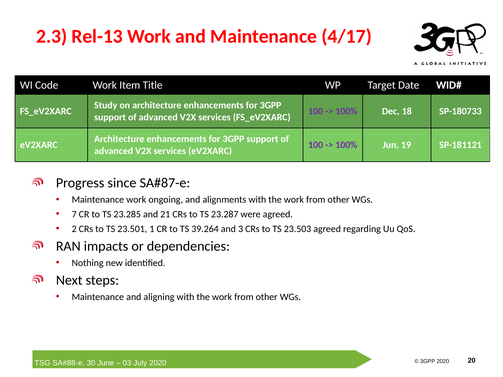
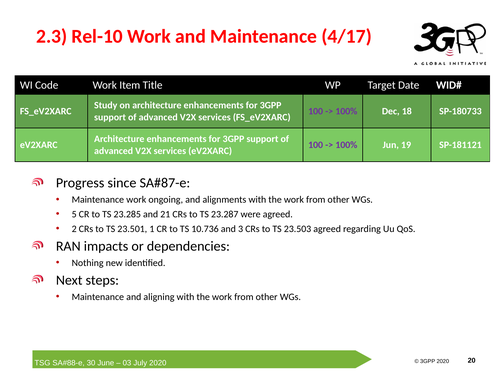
Rel-13: Rel-13 -> Rel-10 (97, 36)
7: 7 -> 5 (74, 214)
39.264: 39.264 -> 10.736 (205, 229)
